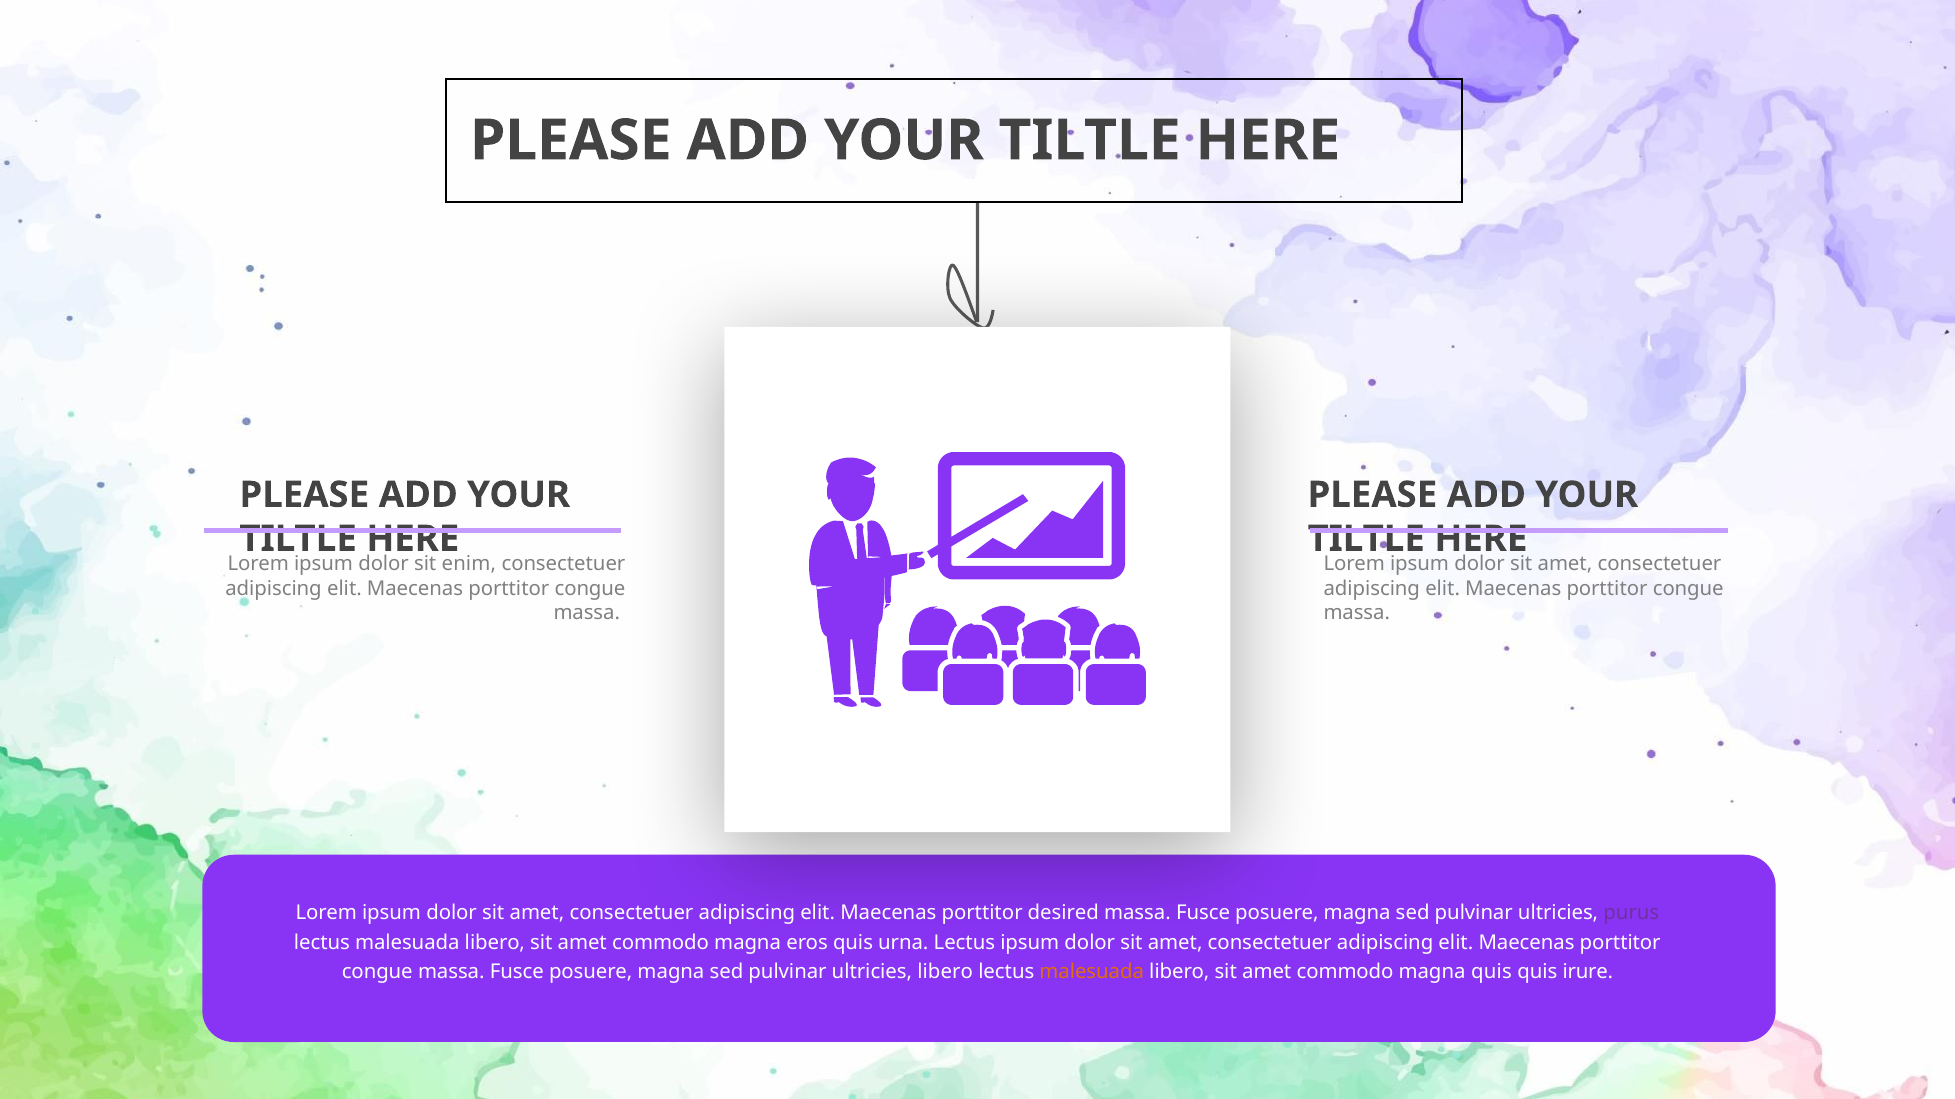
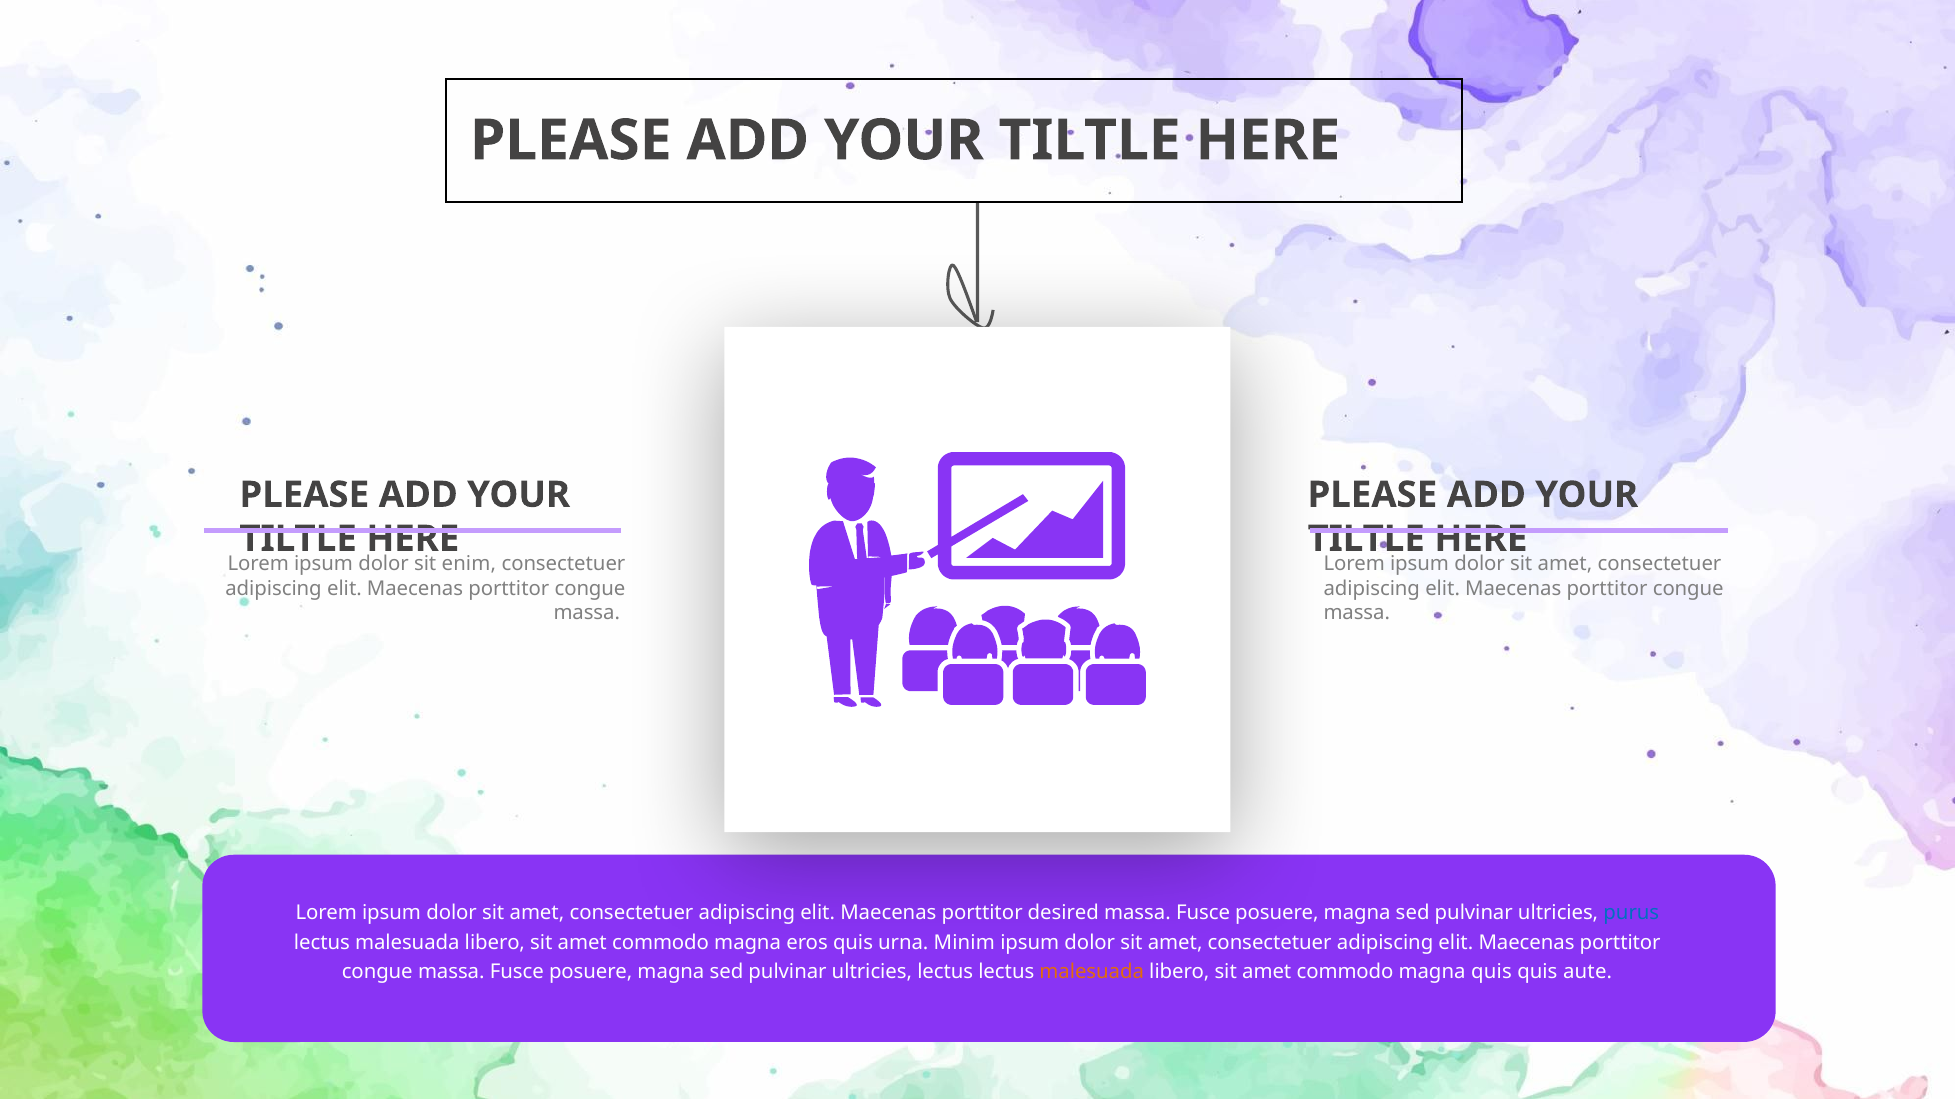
purus colour: purple -> blue (1631, 914)
urna Lectus: Lectus -> Minim (964, 943)
ultricies libero: libero -> lectus (945, 972)
irure: irure -> aute (1588, 972)
